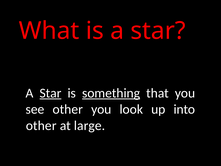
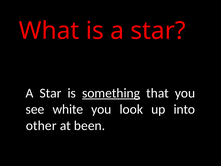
Star underline: present -> none (51, 93)
see other: other -> white (68, 109)
large: large -> been (90, 125)
